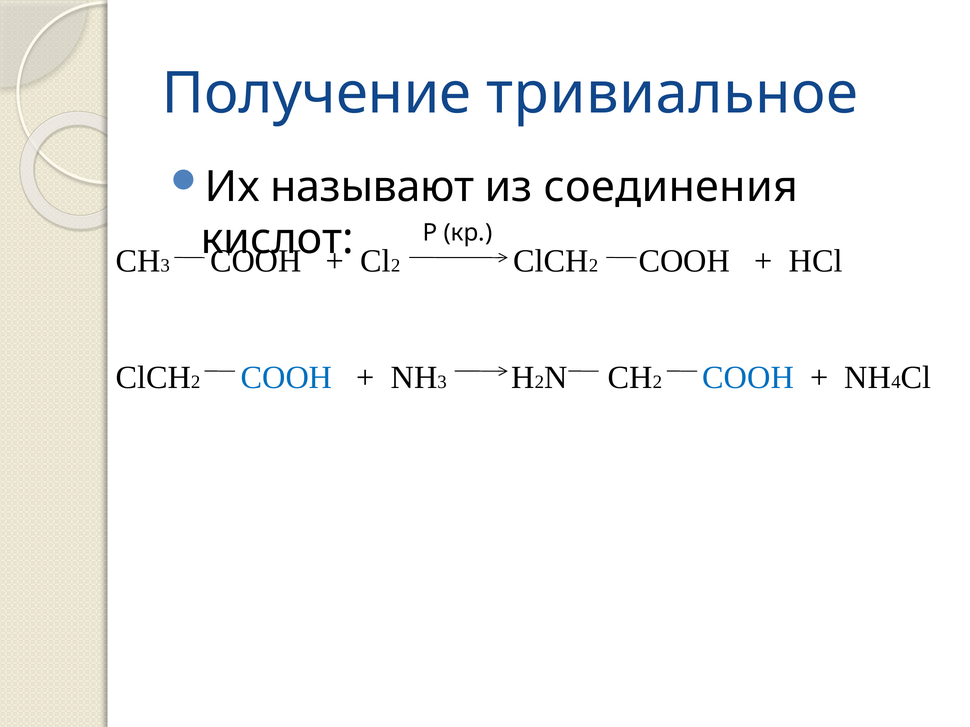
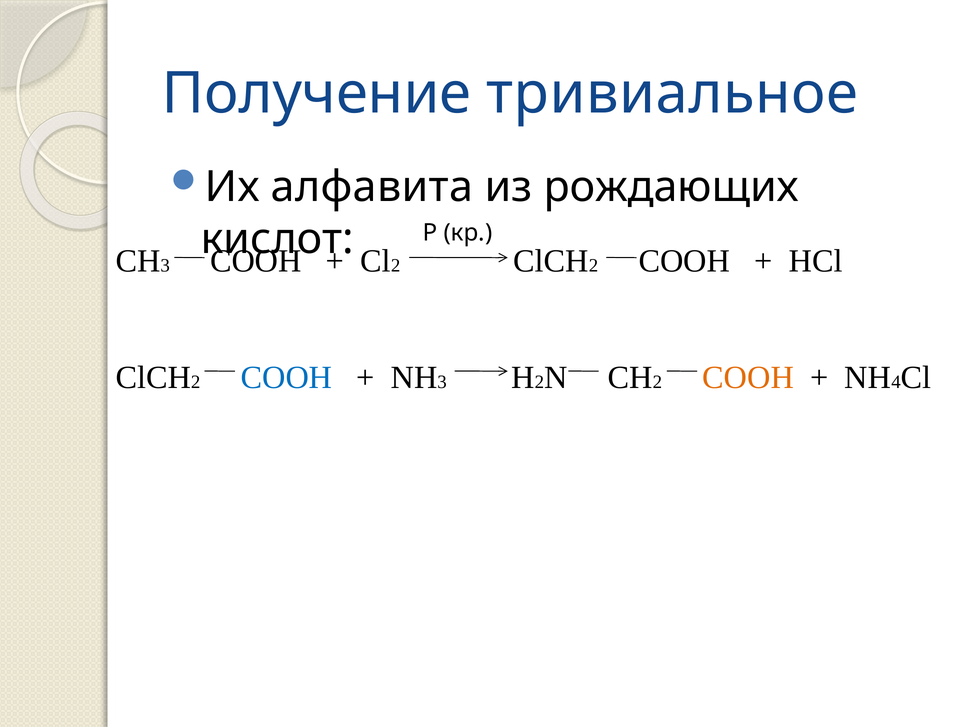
называют: называют -> алфавита (372, 187)
соединения: соединения -> рождающих (671, 187)
COOH colour: blue -> orange (748, 378)
